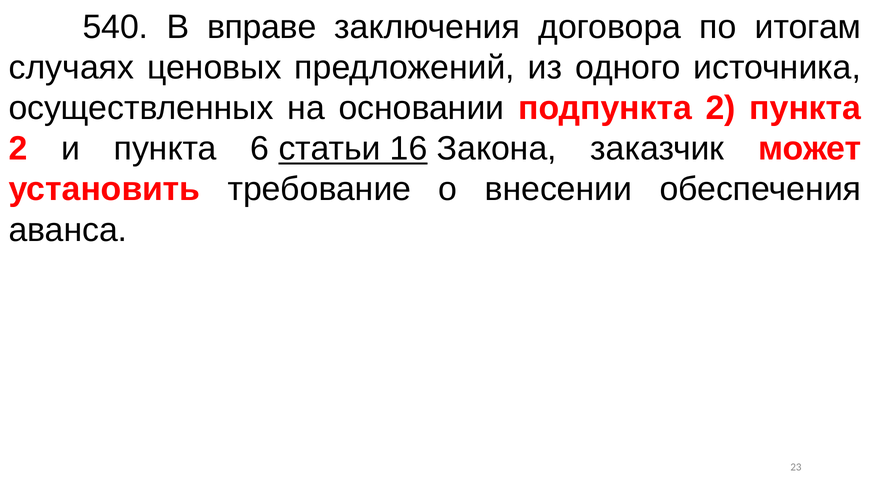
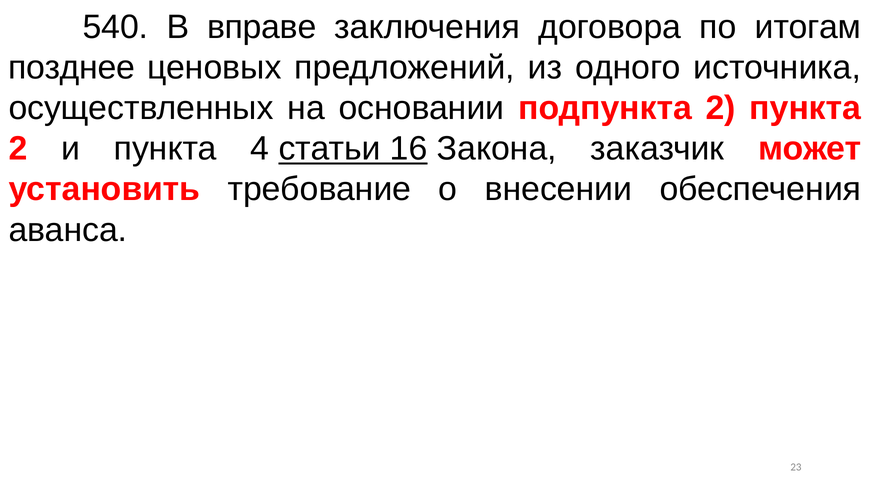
случаях: случаях -> позднее (72, 68)
6: 6 -> 4 (260, 149)
